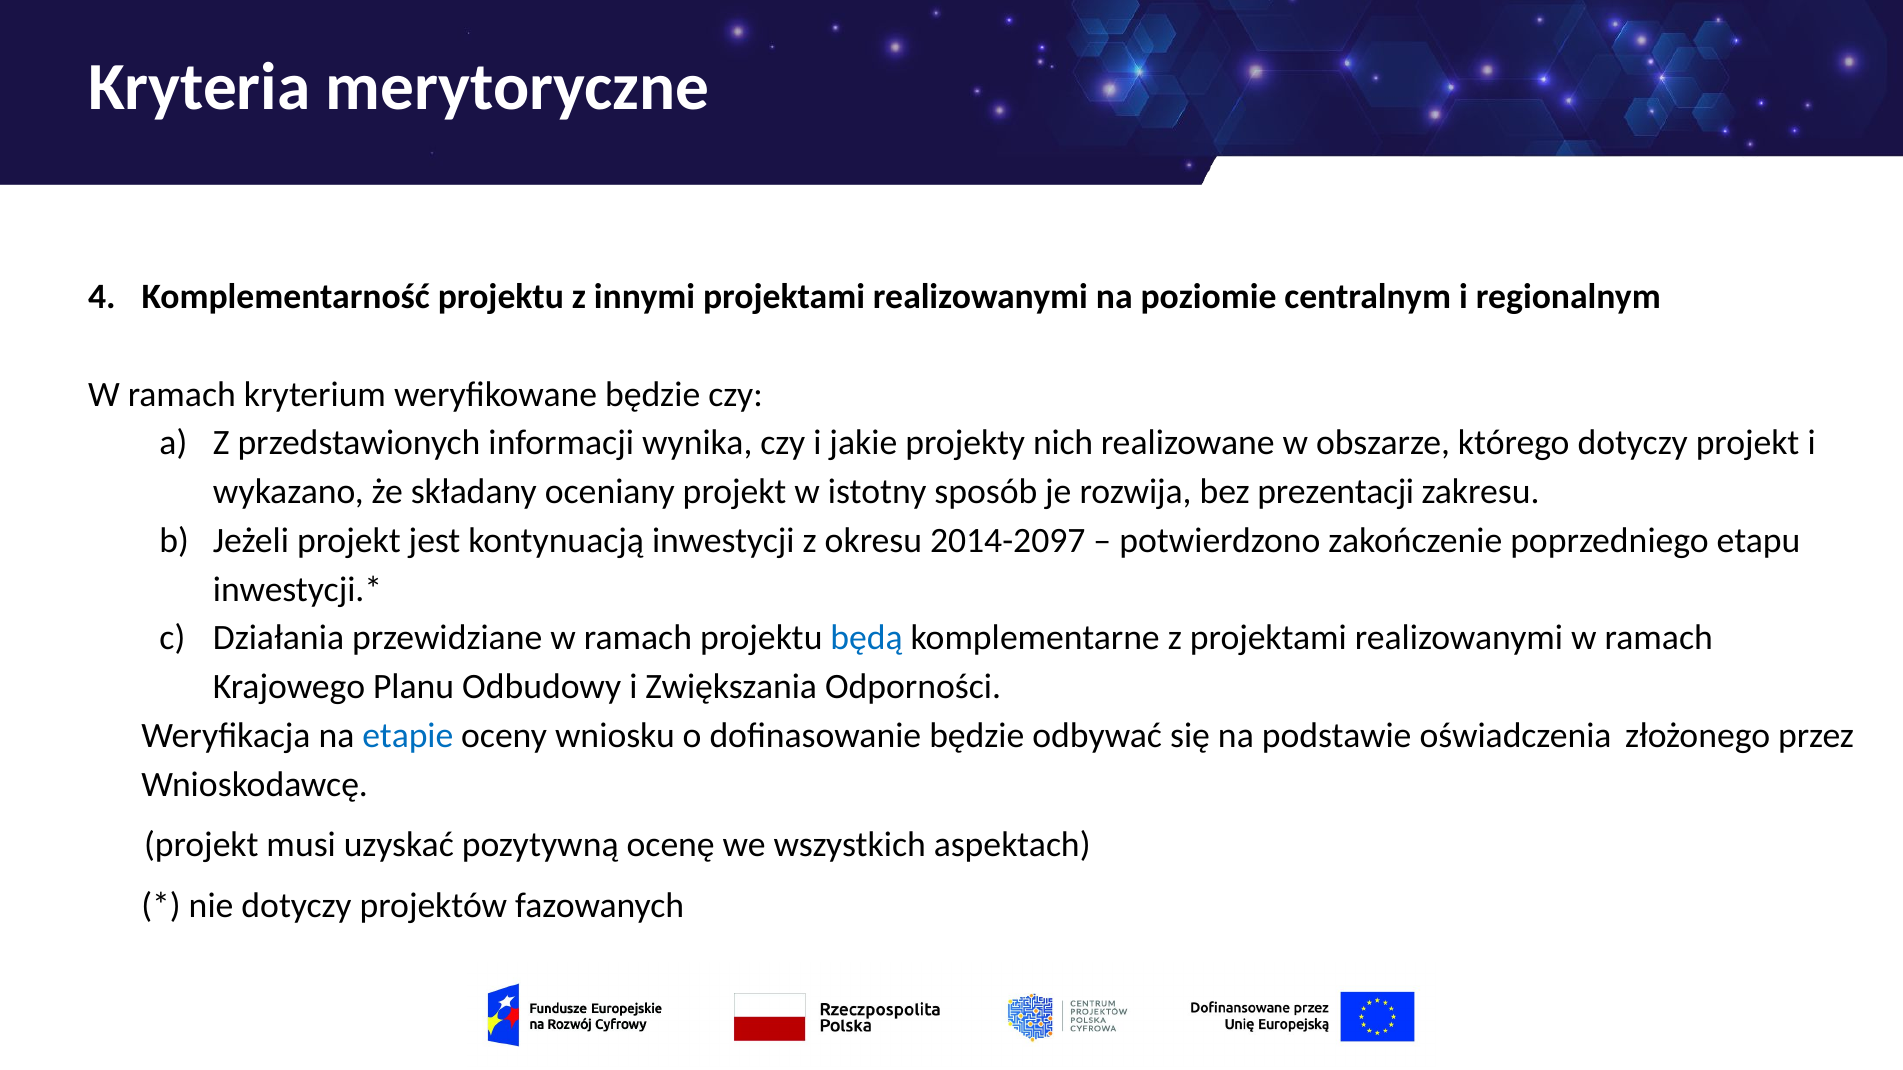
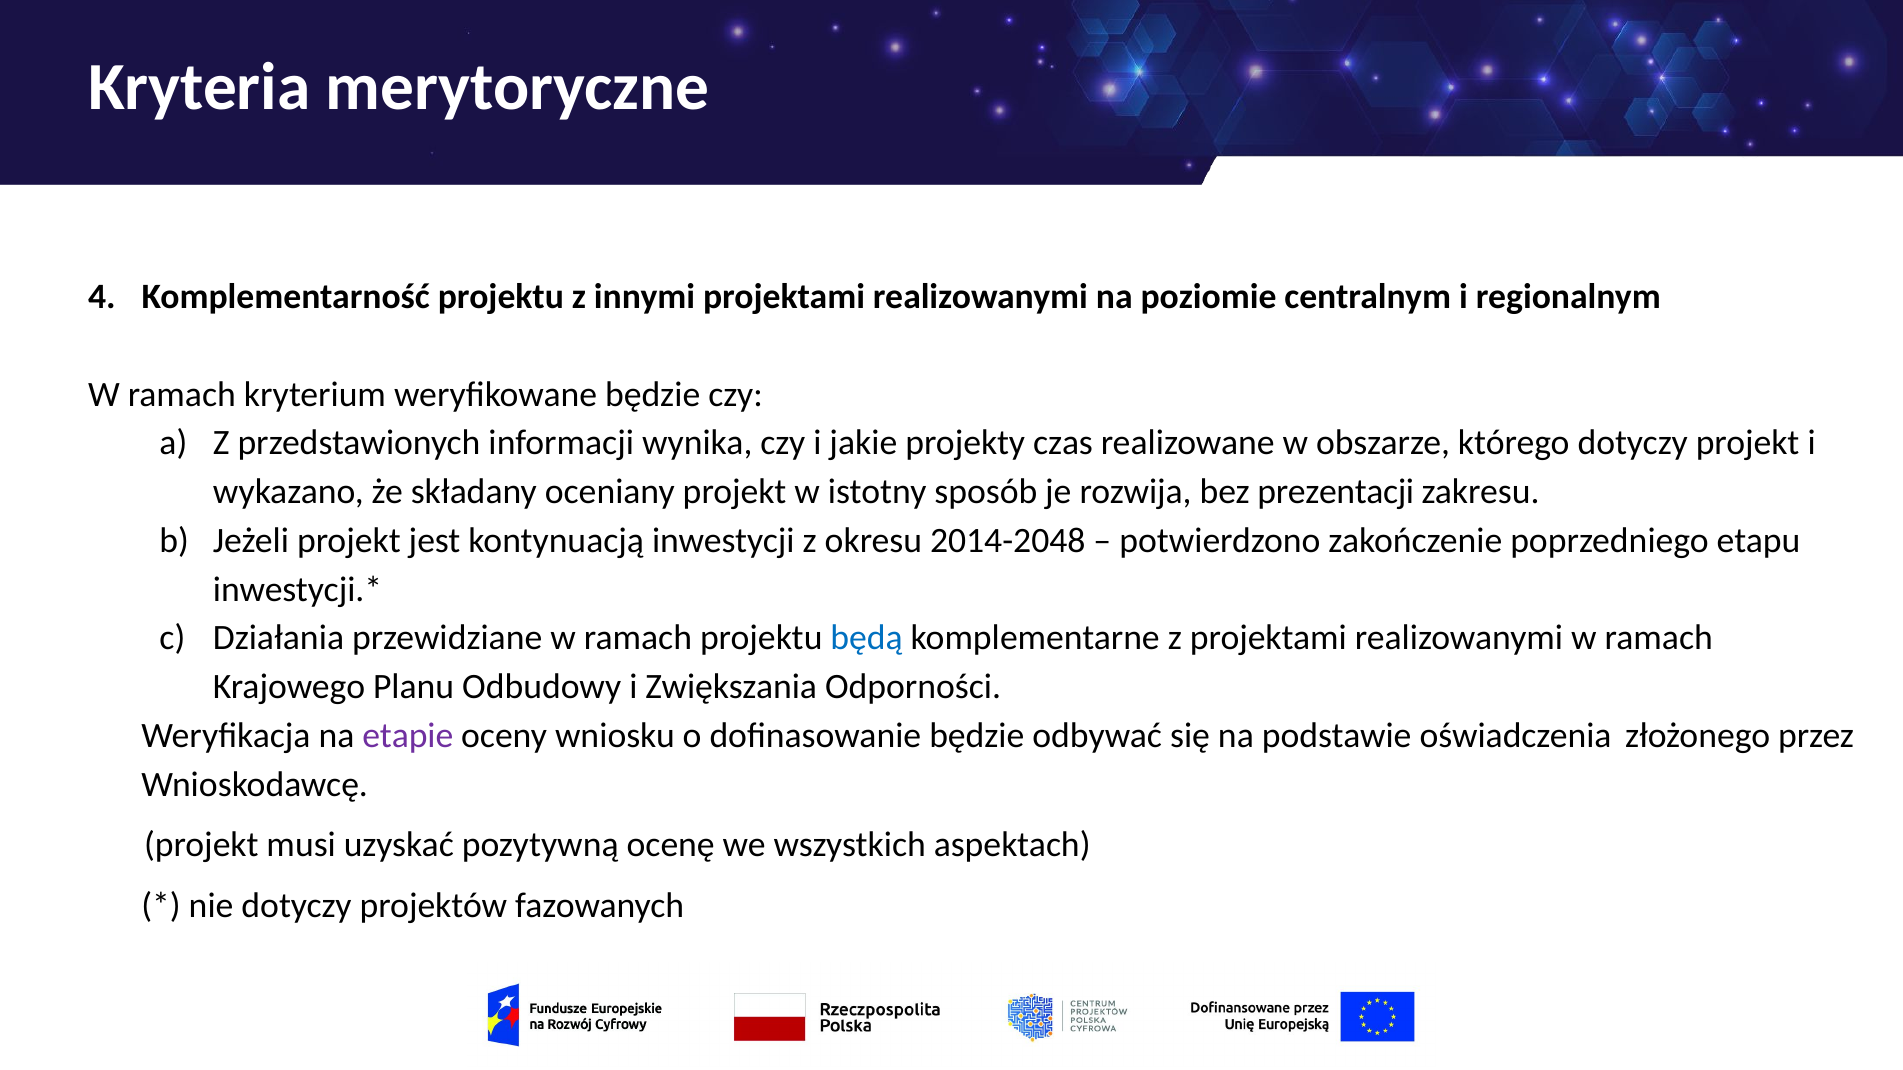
nich: nich -> czas (1063, 443)
2014-2097: 2014-2097 -> 2014-2048 (1008, 541)
etapie colour: blue -> purple (408, 736)
